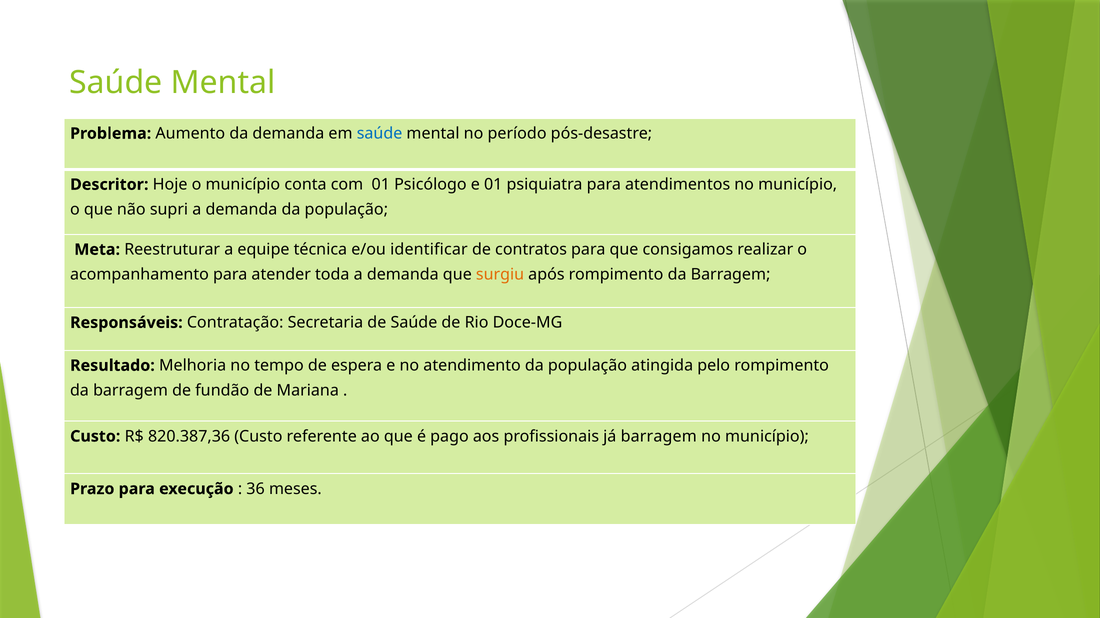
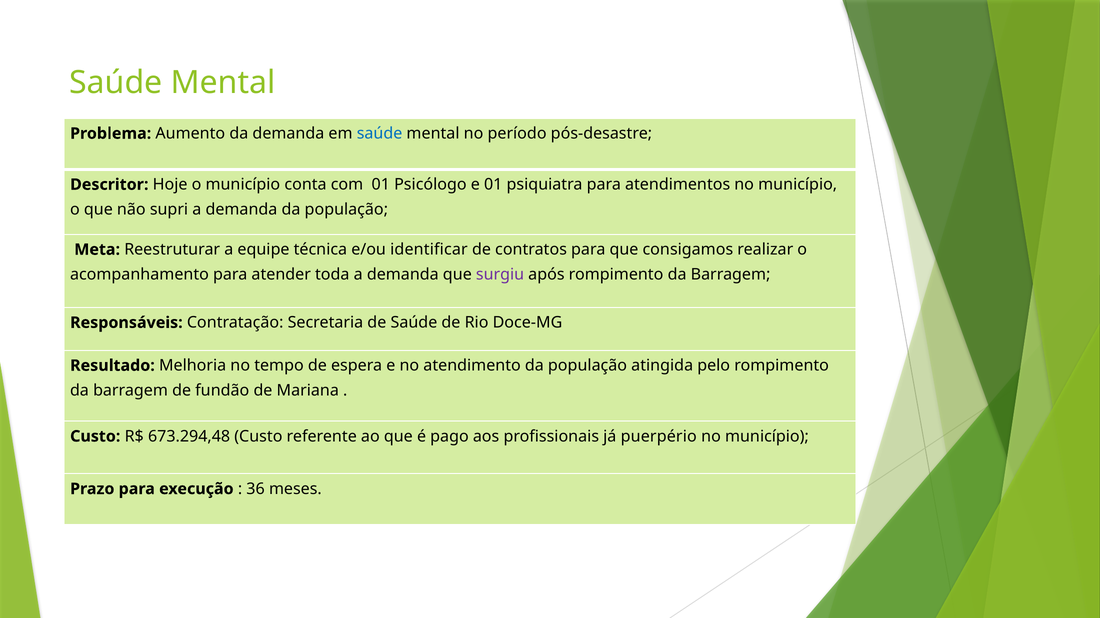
surgiu colour: orange -> purple (500, 275)
820.387,36: 820.387,36 -> 673.294,48 (189, 437)
já barragem: barragem -> puerpério (659, 437)
